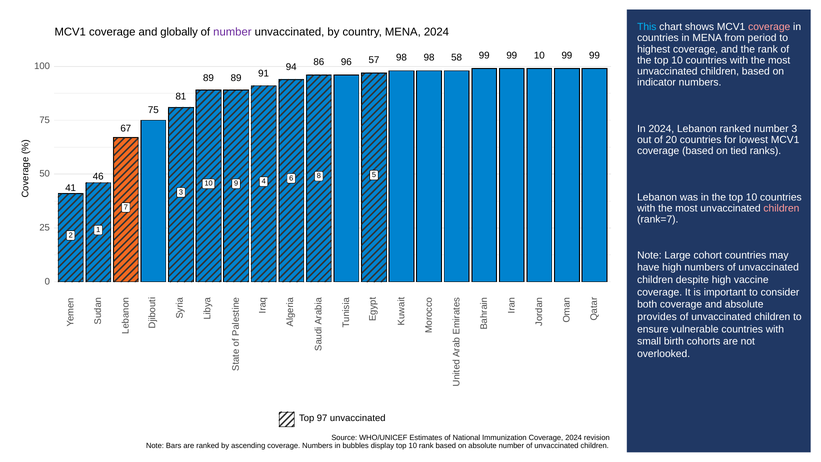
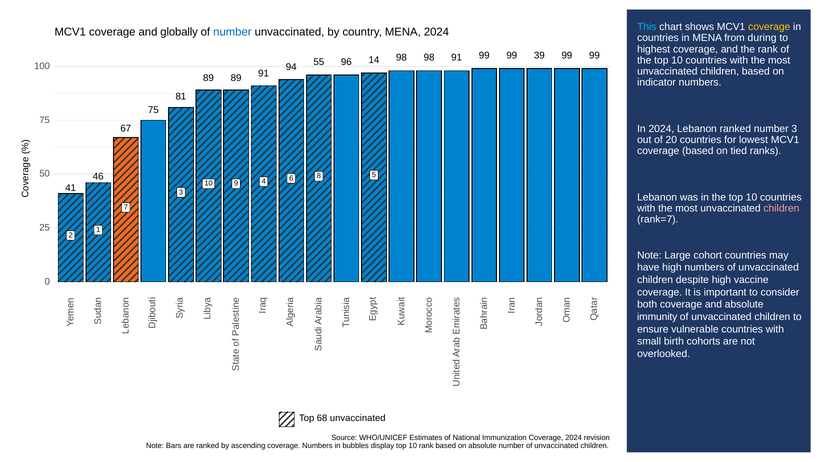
coverage colour: pink -> yellow (769, 27)
number colour: purple -> blue (232, 32)
period: period -> during (762, 38)
99 10: 10 -> 39 (539, 55)
86: 86 -> 55 (319, 62)
57: 57 -> 14 (374, 60)
98 58: 58 -> 91 (457, 58)
provides: provides -> immunity (657, 317)
97: 97 -> 68 (322, 418)
